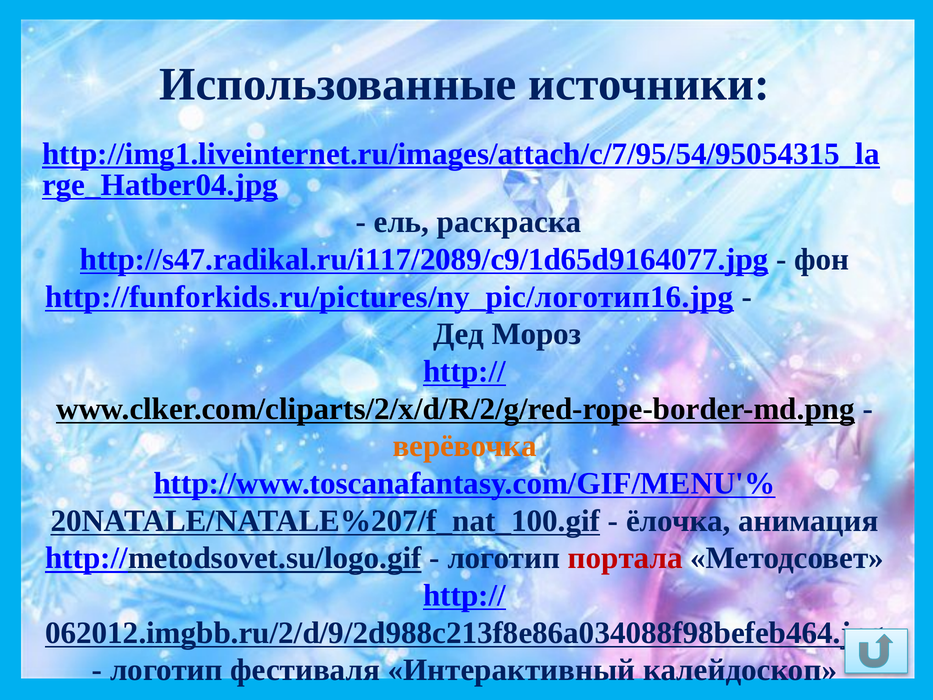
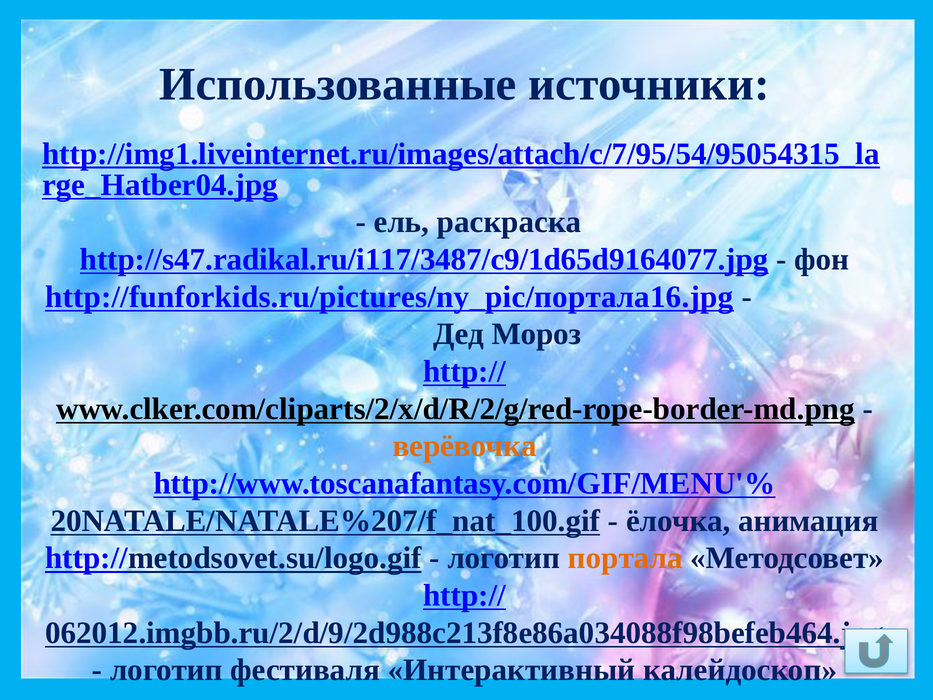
http://s47.radikal.ru/i117/2089/c9/1d65d9164077.jpg: http://s47.radikal.ru/i117/2089/c9/1d65d9164077.jpg -> http://s47.radikal.ru/i117/3487/c9/1d65d9164077.jpg (424, 259)
http://funforkids.ru/pictures/ny_pic/логотип16.jpg: http://funforkids.ru/pictures/ny_pic/логотип16.jpg -> http://funforkids.ru/pictures/ny_pic/портала16.jpg (389, 297)
портала colour: red -> orange (625, 558)
